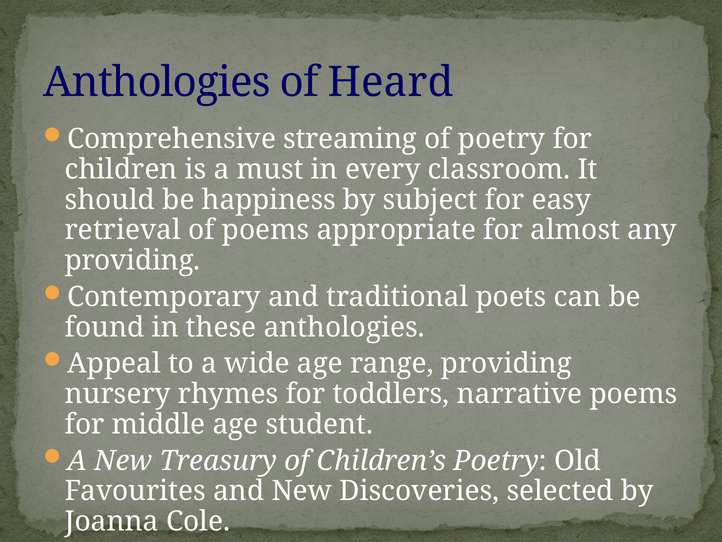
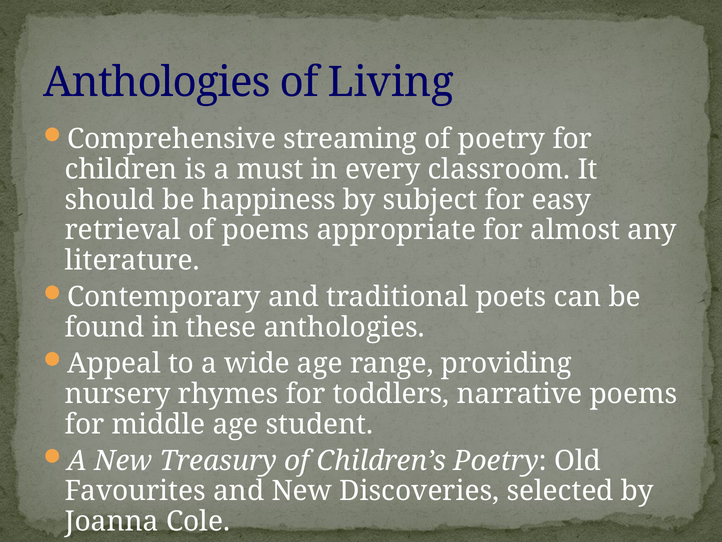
Heard: Heard -> Living (391, 82)
providing: providing -> literature (132, 260)
